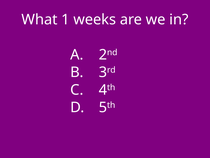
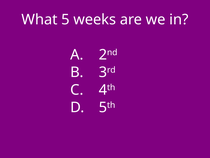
What 1: 1 -> 5 (65, 20)
